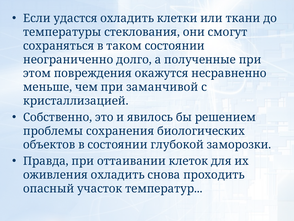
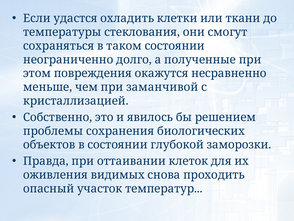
оживления охладить: охладить -> видимых (118, 175)
